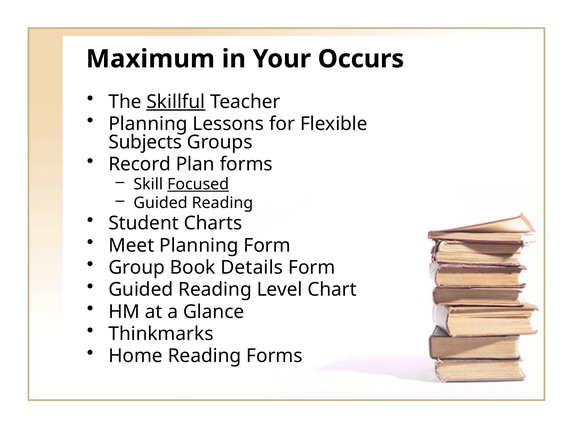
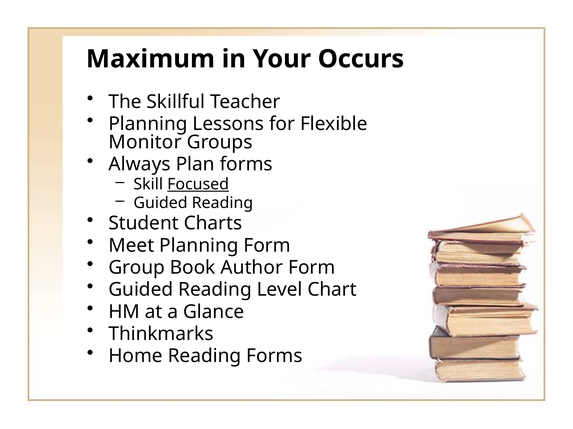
Skillful underline: present -> none (176, 102)
Subjects: Subjects -> Monitor (145, 142)
Record: Record -> Always (140, 165)
Details: Details -> Author (252, 268)
